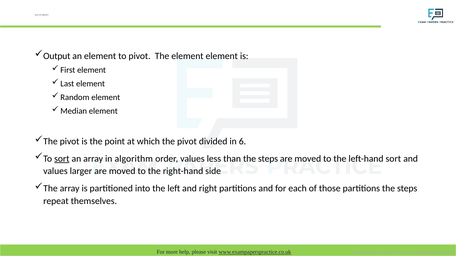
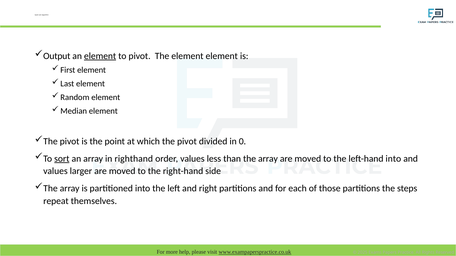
element underline: none -> present (100, 56)
6: 6 -> 0 (242, 142)
in algorithm: algorithm -> righthand (134, 159)
than the steps: steps -> array (268, 159)
left-hand sort: sort -> into (393, 159)
